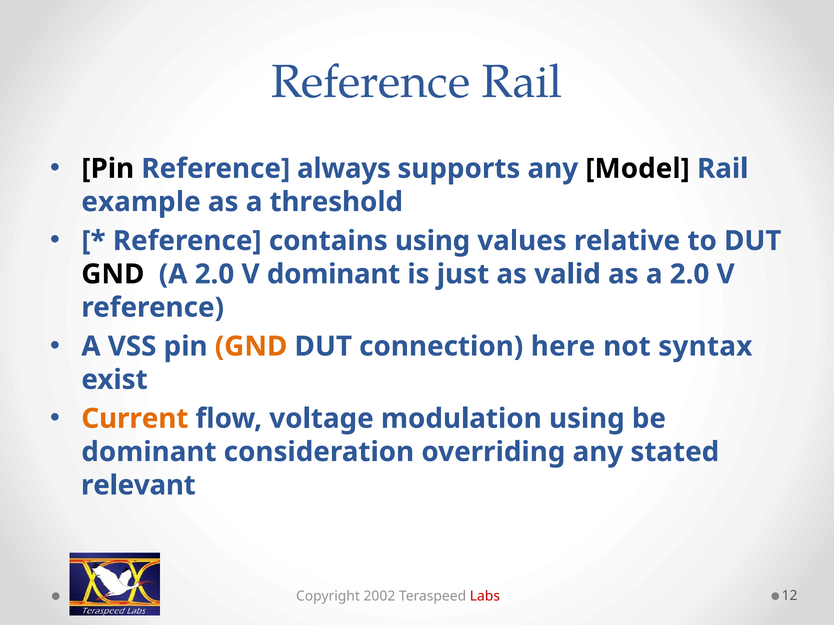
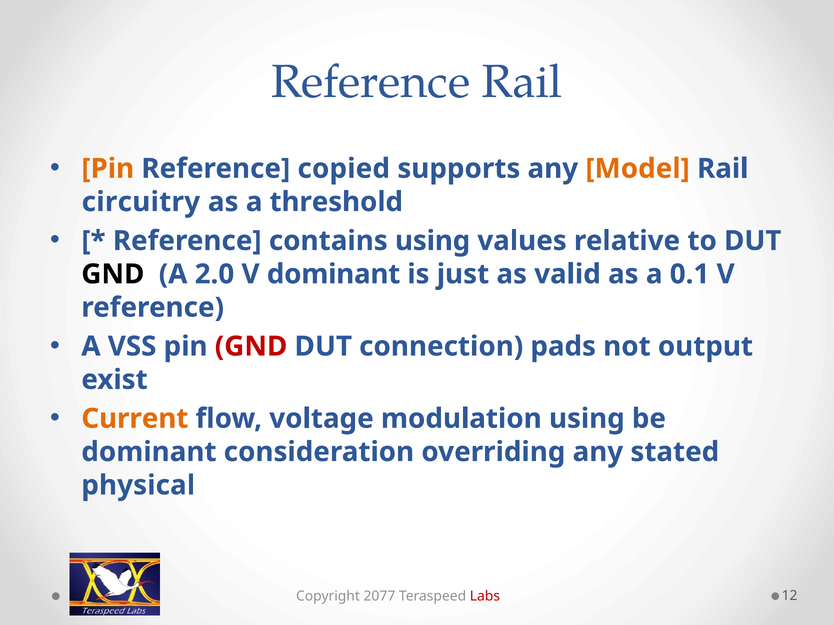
Pin colour: black -> orange (108, 169)
always: always -> copied (344, 169)
Model colour: black -> orange (638, 169)
example: example -> circuitry (141, 202)
as a 2.0: 2.0 -> 0.1 (690, 274)
GND colour: orange -> red (251, 347)
here: here -> pads (563, 347)
syntax: syntax -> output (705, 347)
relevant: relevant -> physical (138, 486)
2002: 2002 -> 2077 (379, 596)
